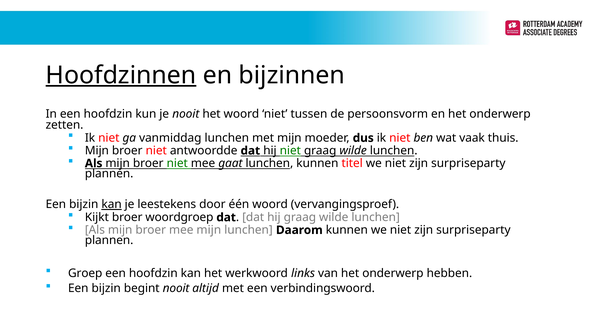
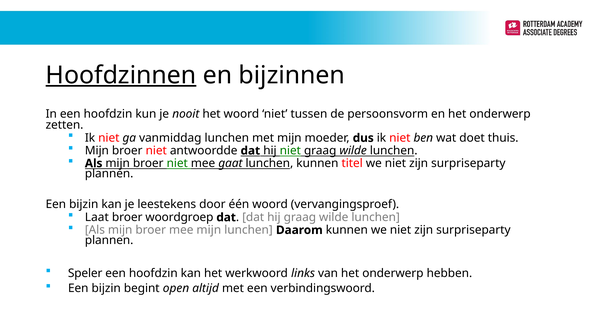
vaak: vaak -> doet (472, 138)
kan underline: present -> none (112, 205)
Kijkt: Kijkt -> Laat (97, 218)
Groep: Groep -> Speler (85, 274)
begint nooit: nooit -> open (176, 289)
